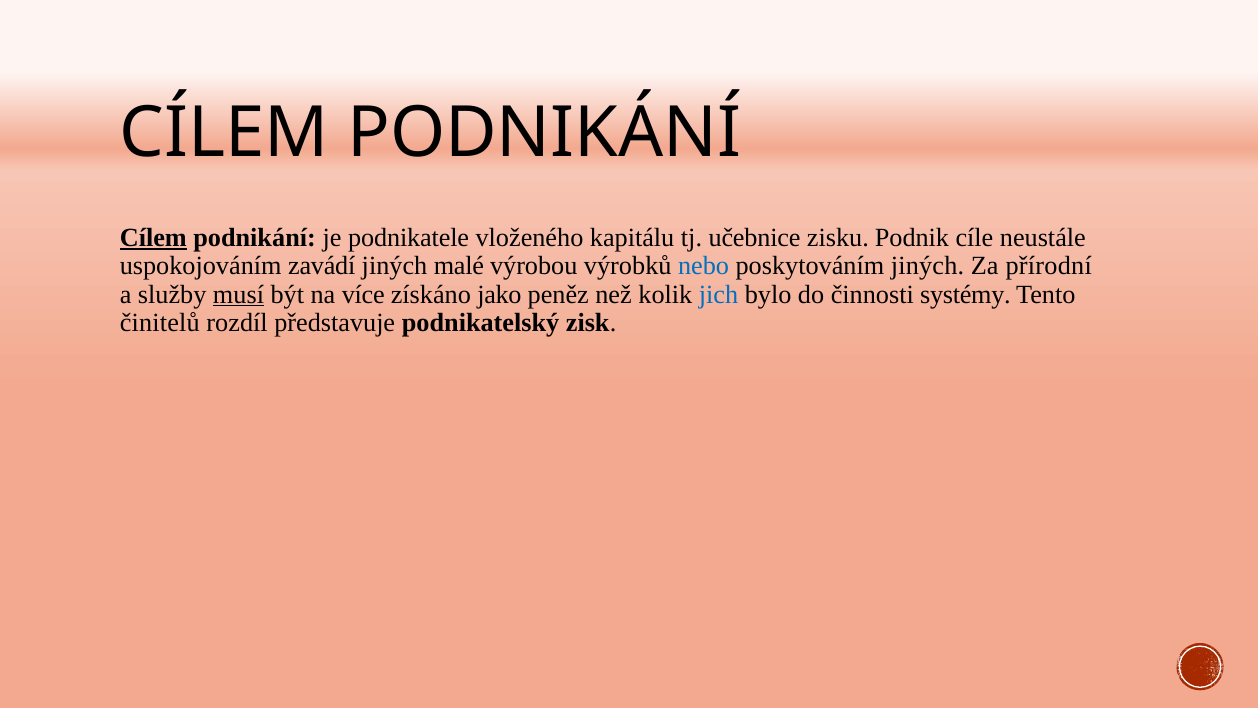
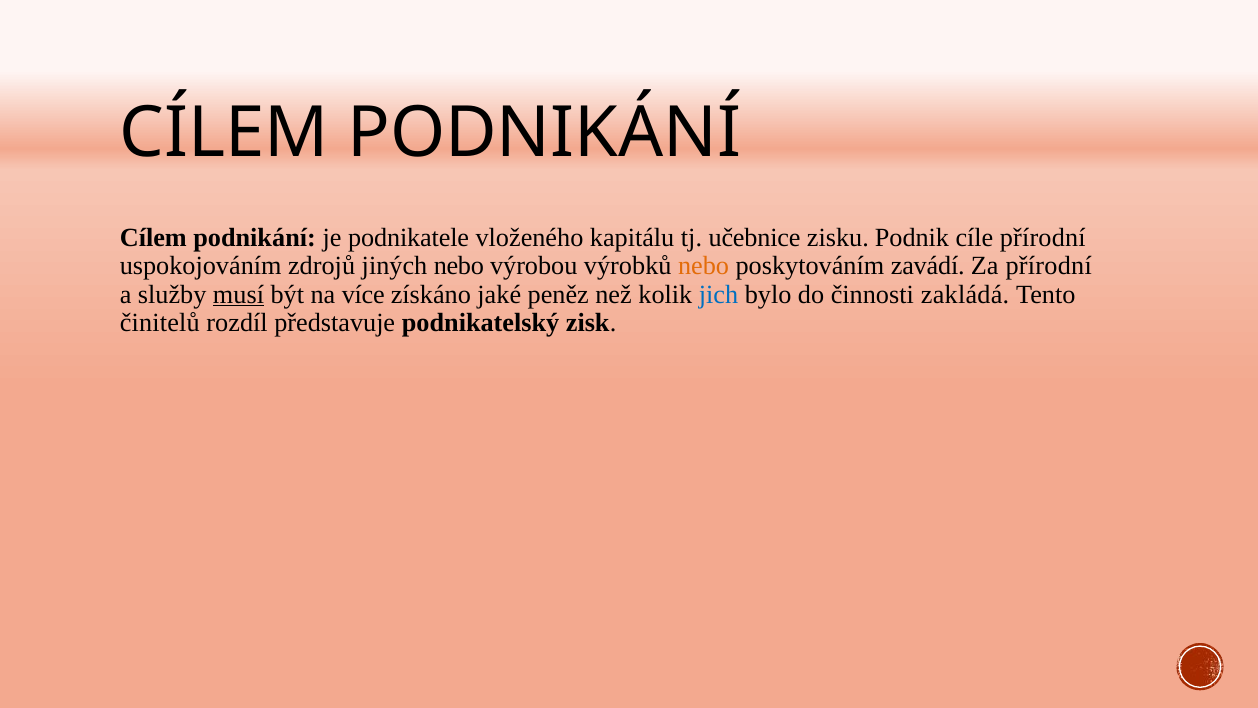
Cílem underline: present -> none (153, 238)
cíle neustále: neustále -> přírodní (1043, 238)
zavádí: zavádí -> zdrojů (322, 266)
jiných malé: malé -> nebo (459, 266)
nebo colour: blue -> orange (704, 266)
poskytováním jiných: jiných -> zavádí (928, 266)
jako: jako -> jaké (499, 294)
systémy: systémy -> zakládá (965, 294)
